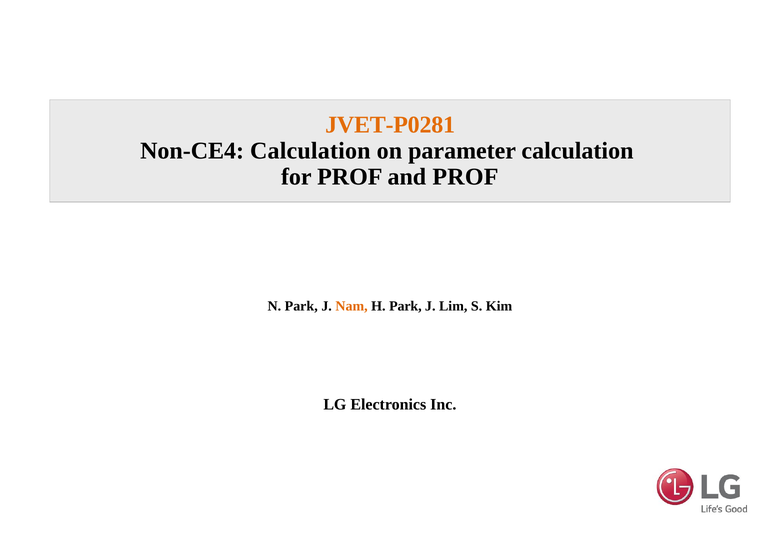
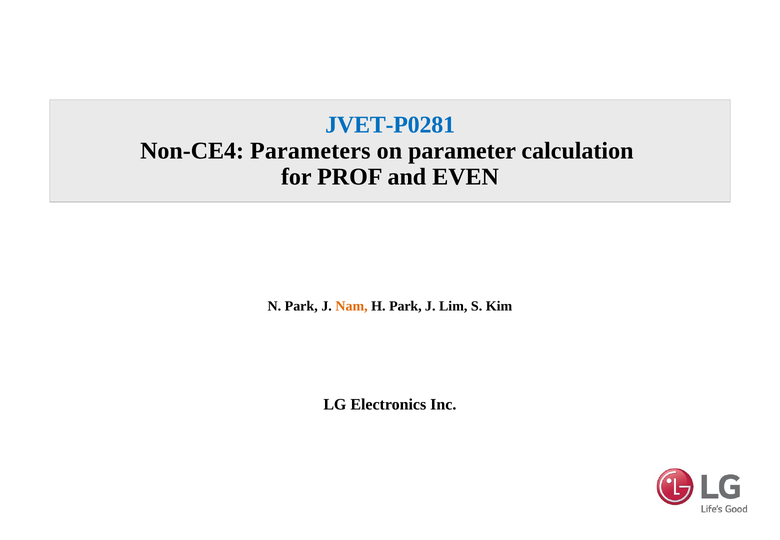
JVET-P0281 colour: orange -> blue (390, 125)
Non-CE4 Calculation: Calculation -> Parameters (310, 151)
and PROF: PROF -> EVEN (466, 177)
